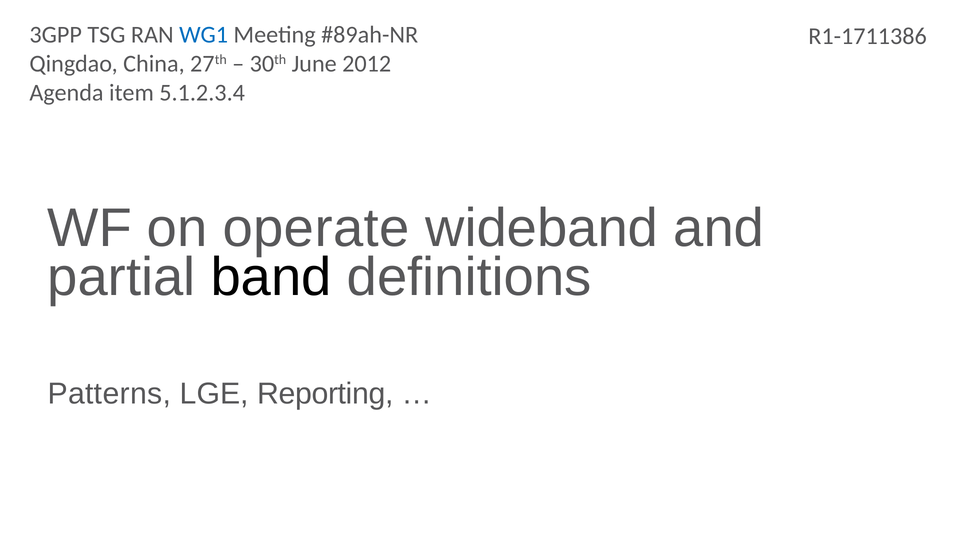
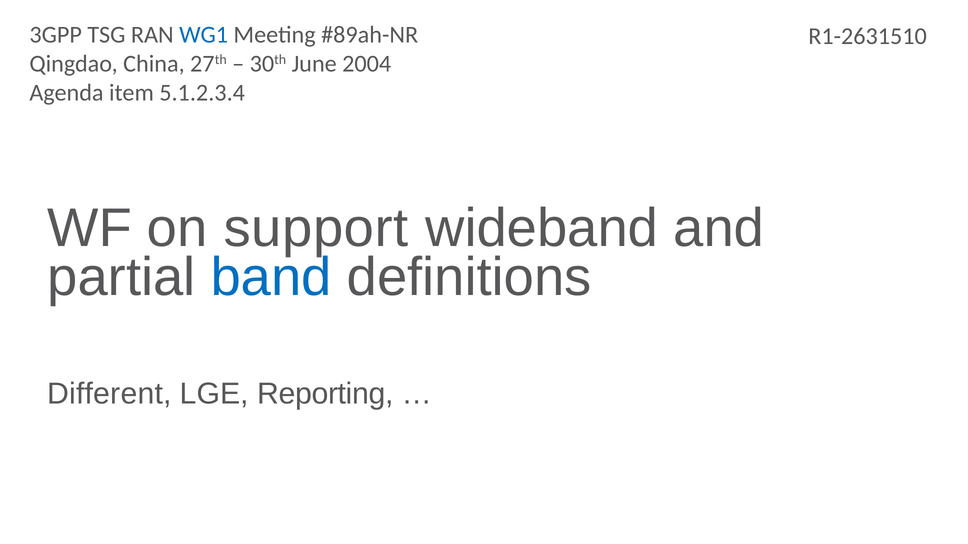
R1-1711386: R1-1711386 -> R1-2631510 (868, 36)
2012: 2012 -> 2004 (367, 64)
operate: operate -> support (316, 229)
band colour: black -> blue (271, 278)
Patterns: Patterns -> Different (109, 394)
